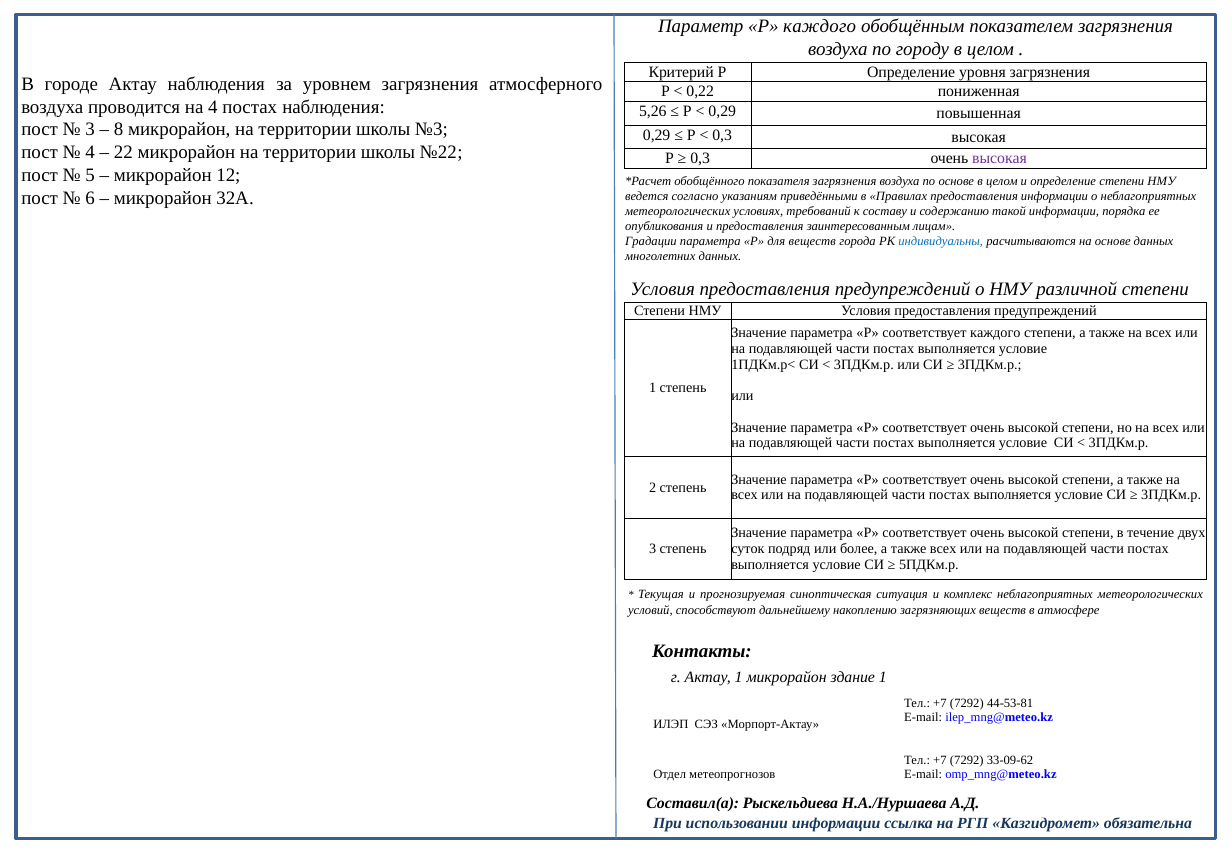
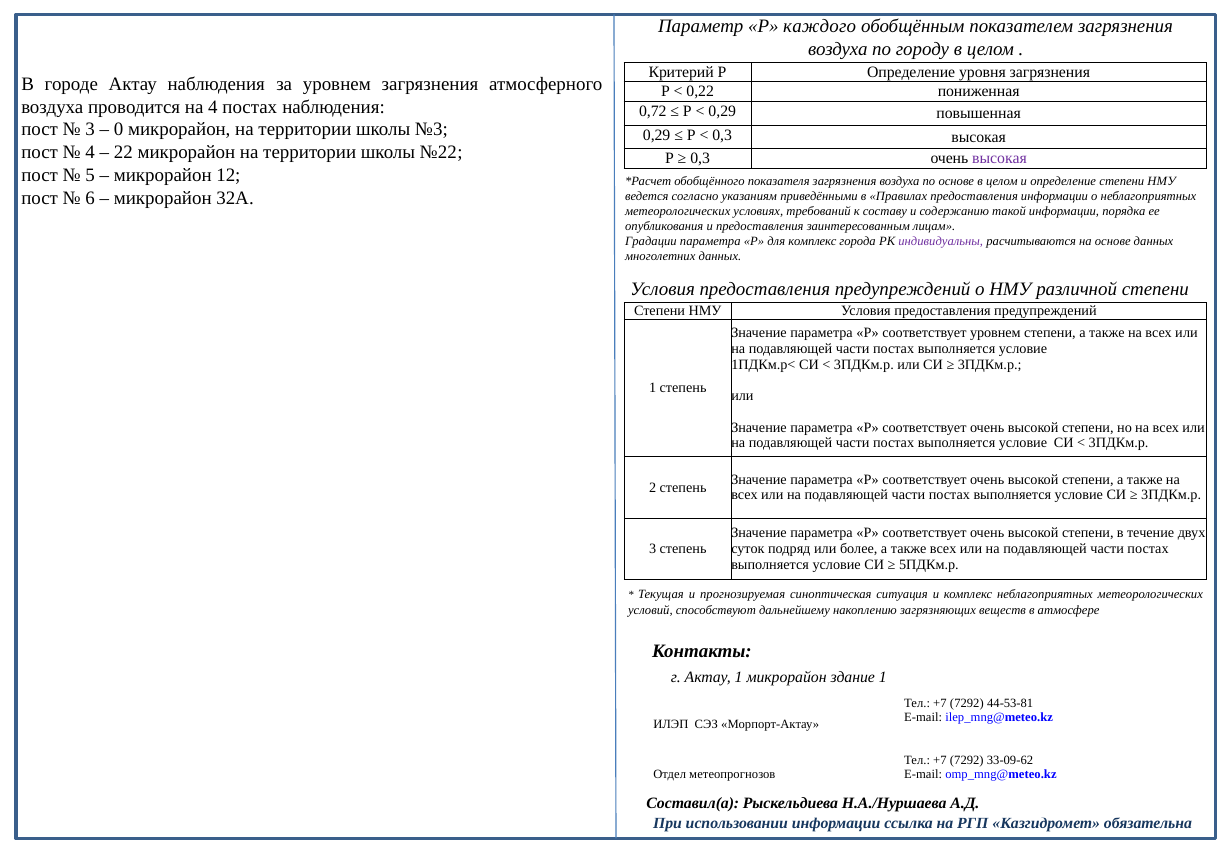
5,26: 5,26 -> 0,72 (653, 112)
8: 8 -> 0 (119, 130)
для веществ: веществ -> комплекс (812, 241)
индивидуальны colour: blue -> purple (941, 241)
соответствует каждого: каждого -> уровнем (995, 333)
